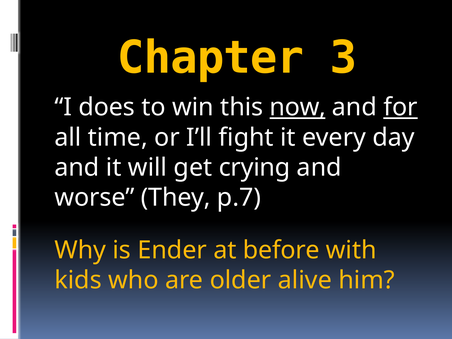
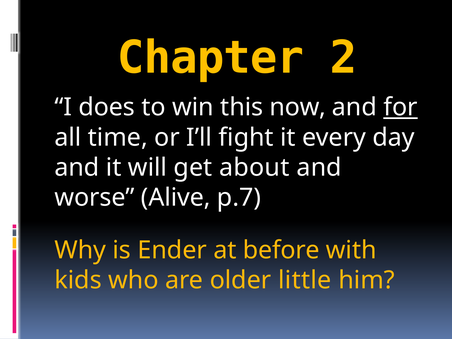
3: 3 -> 2 (344, 58)
now underline: present -> none (298, 107)
crying: crying -> about (254, 168)
They: They -> Alive (176, 198)
alive: alive -> little (305, 280)
